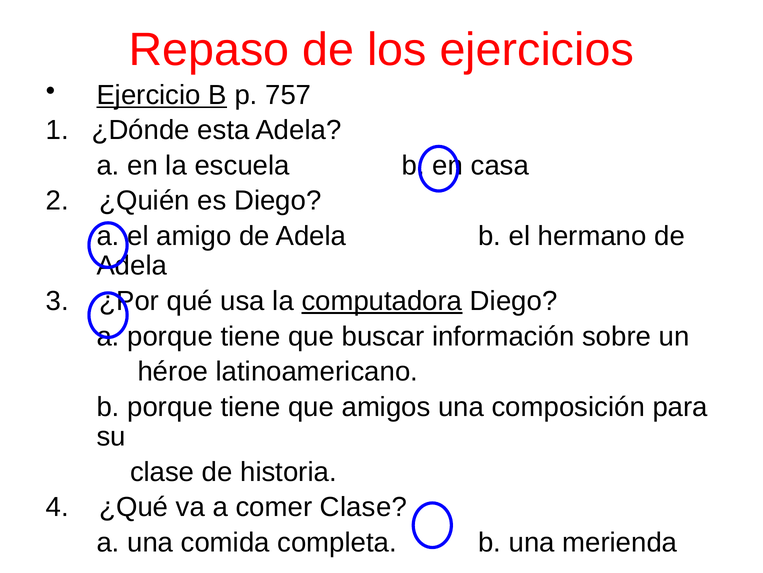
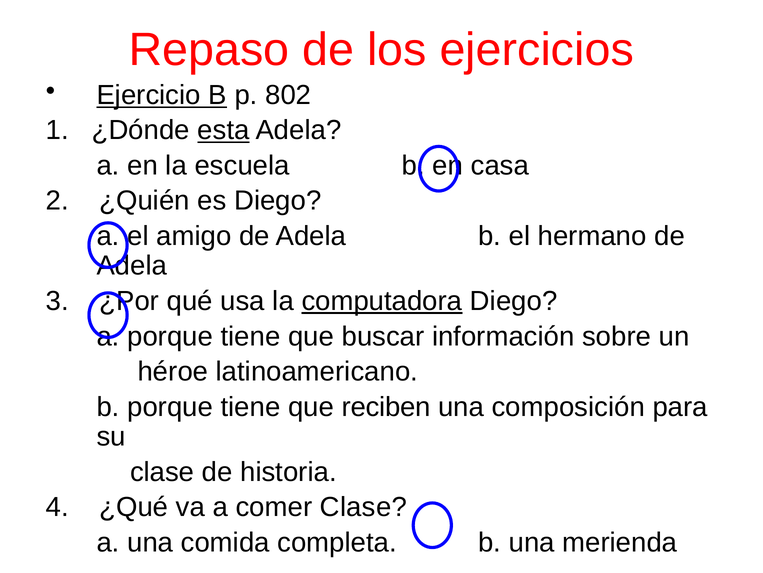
757: 757 -> 802 (288, 95)
esta underline: none -> present (223, 130)
amigos: amigos -> reciben (386, 406)
